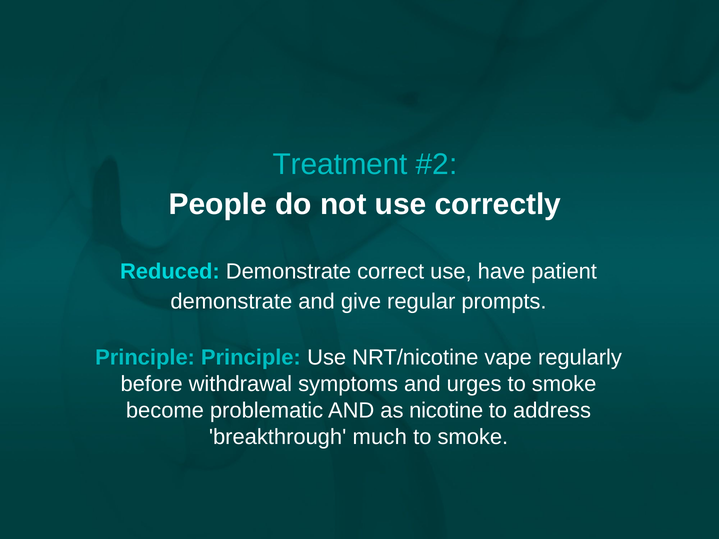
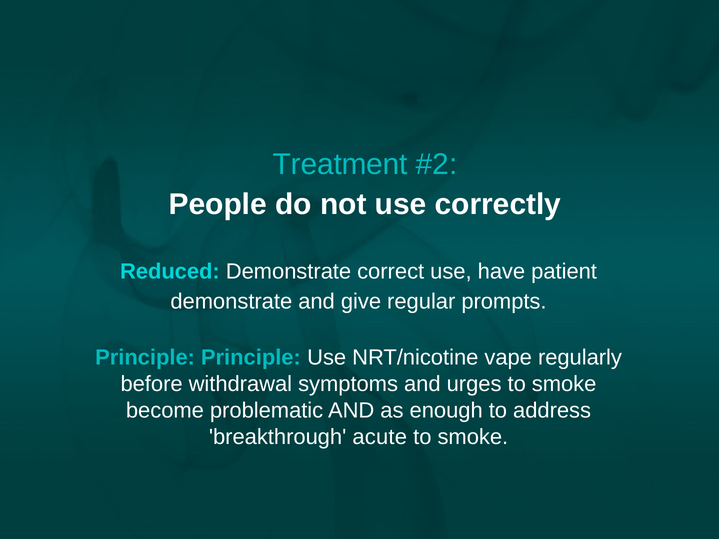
nicotine: nicotine -> enough (446, 411)
much: much -> acute (380, 437)
